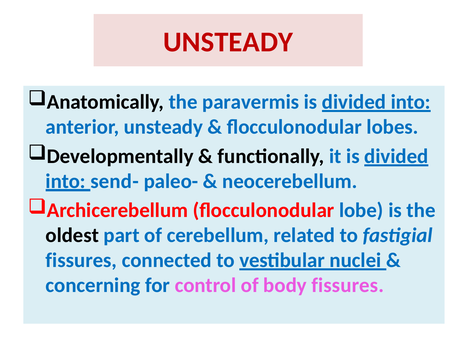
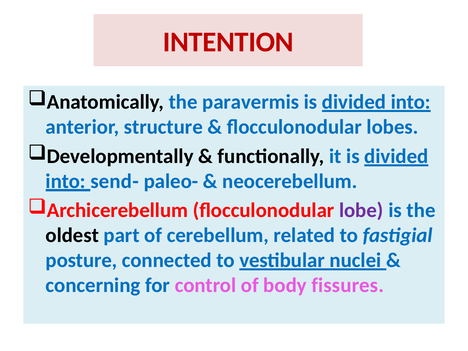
UNSTEADY: UNSTEADY -> INTENTION (228, 42)
anterior unsteady: unsteady -> structure (163, 127)
lobe colour: blue -> purple (361, 210)
fissures: fissures -> posture (81, 260)
